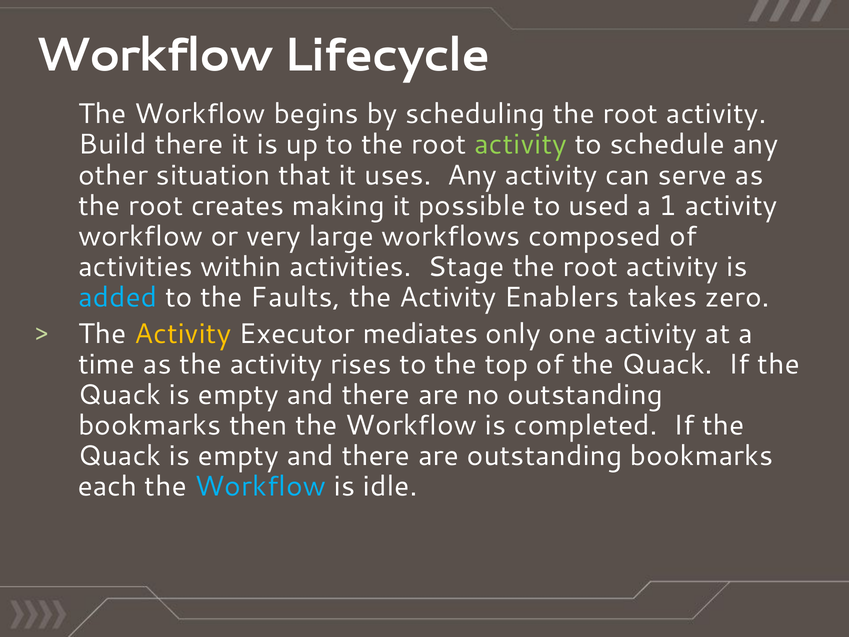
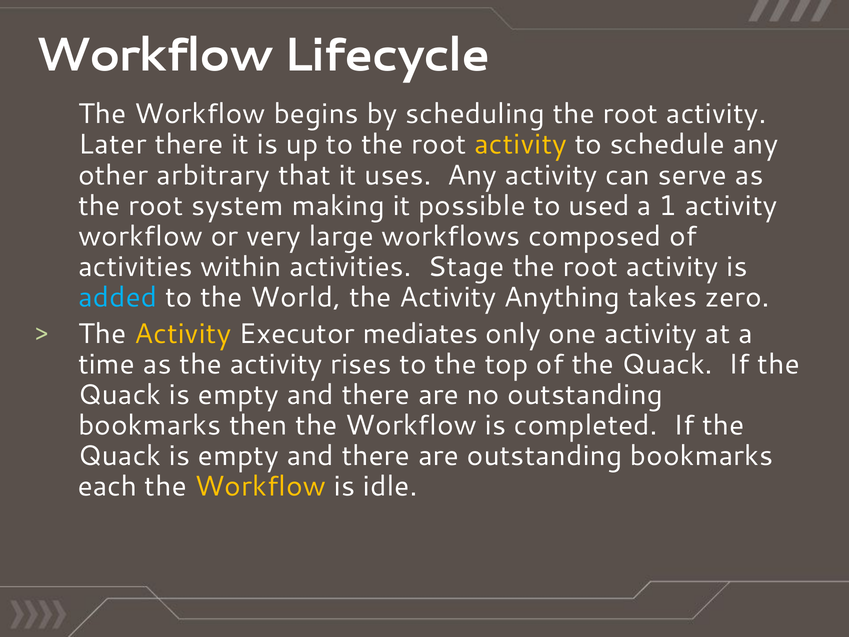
Build: Build -> Later (112, 145)
activity colour: light green -> yellow (520, 145)
situation: situation -> arbitrary (213, 175)
creates: creates -> system (237, 206)
Faults: Faults -> World (296, 297)
Enablers: Enablers -> Anything (562, 297)
Workflow colour: light blue -> yellow (260, 486)
